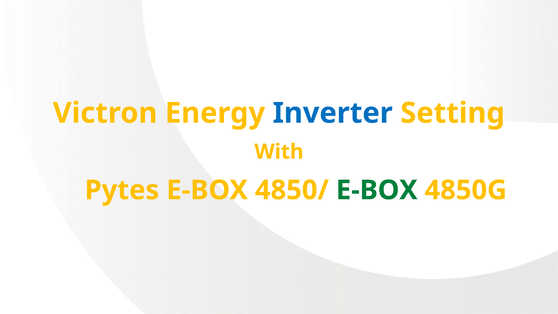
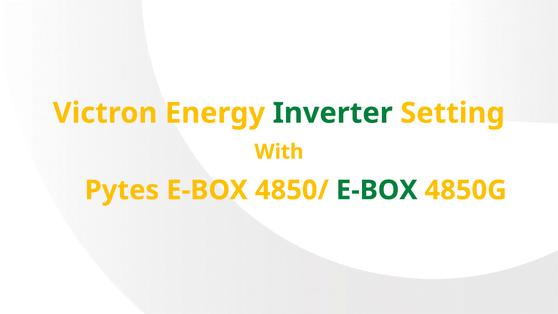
Inverter colour: blue -> green (333, 113)
